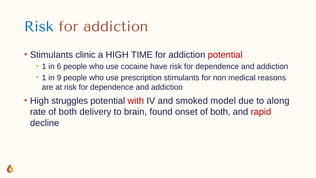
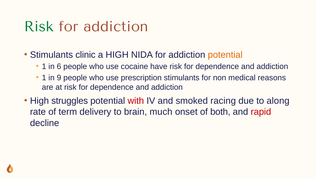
Risk colour: blue -> green (39, 27)
TIME: TIME -> NIDA (142, 55)
potential colour: red -> orange (225, 55)
model: model -> racing (223, 101)
rate of both: both -> term (68, 112)
found: found -> much (161, 112)
